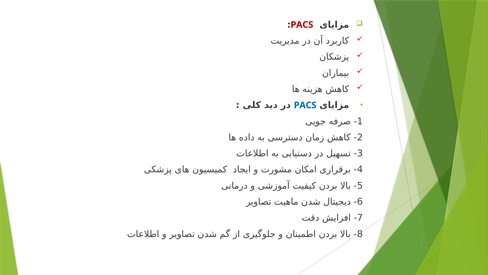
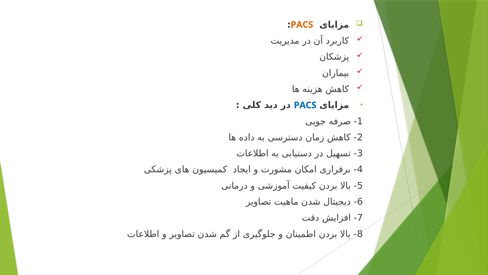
PACS colour: red -> orange (302, 25)
